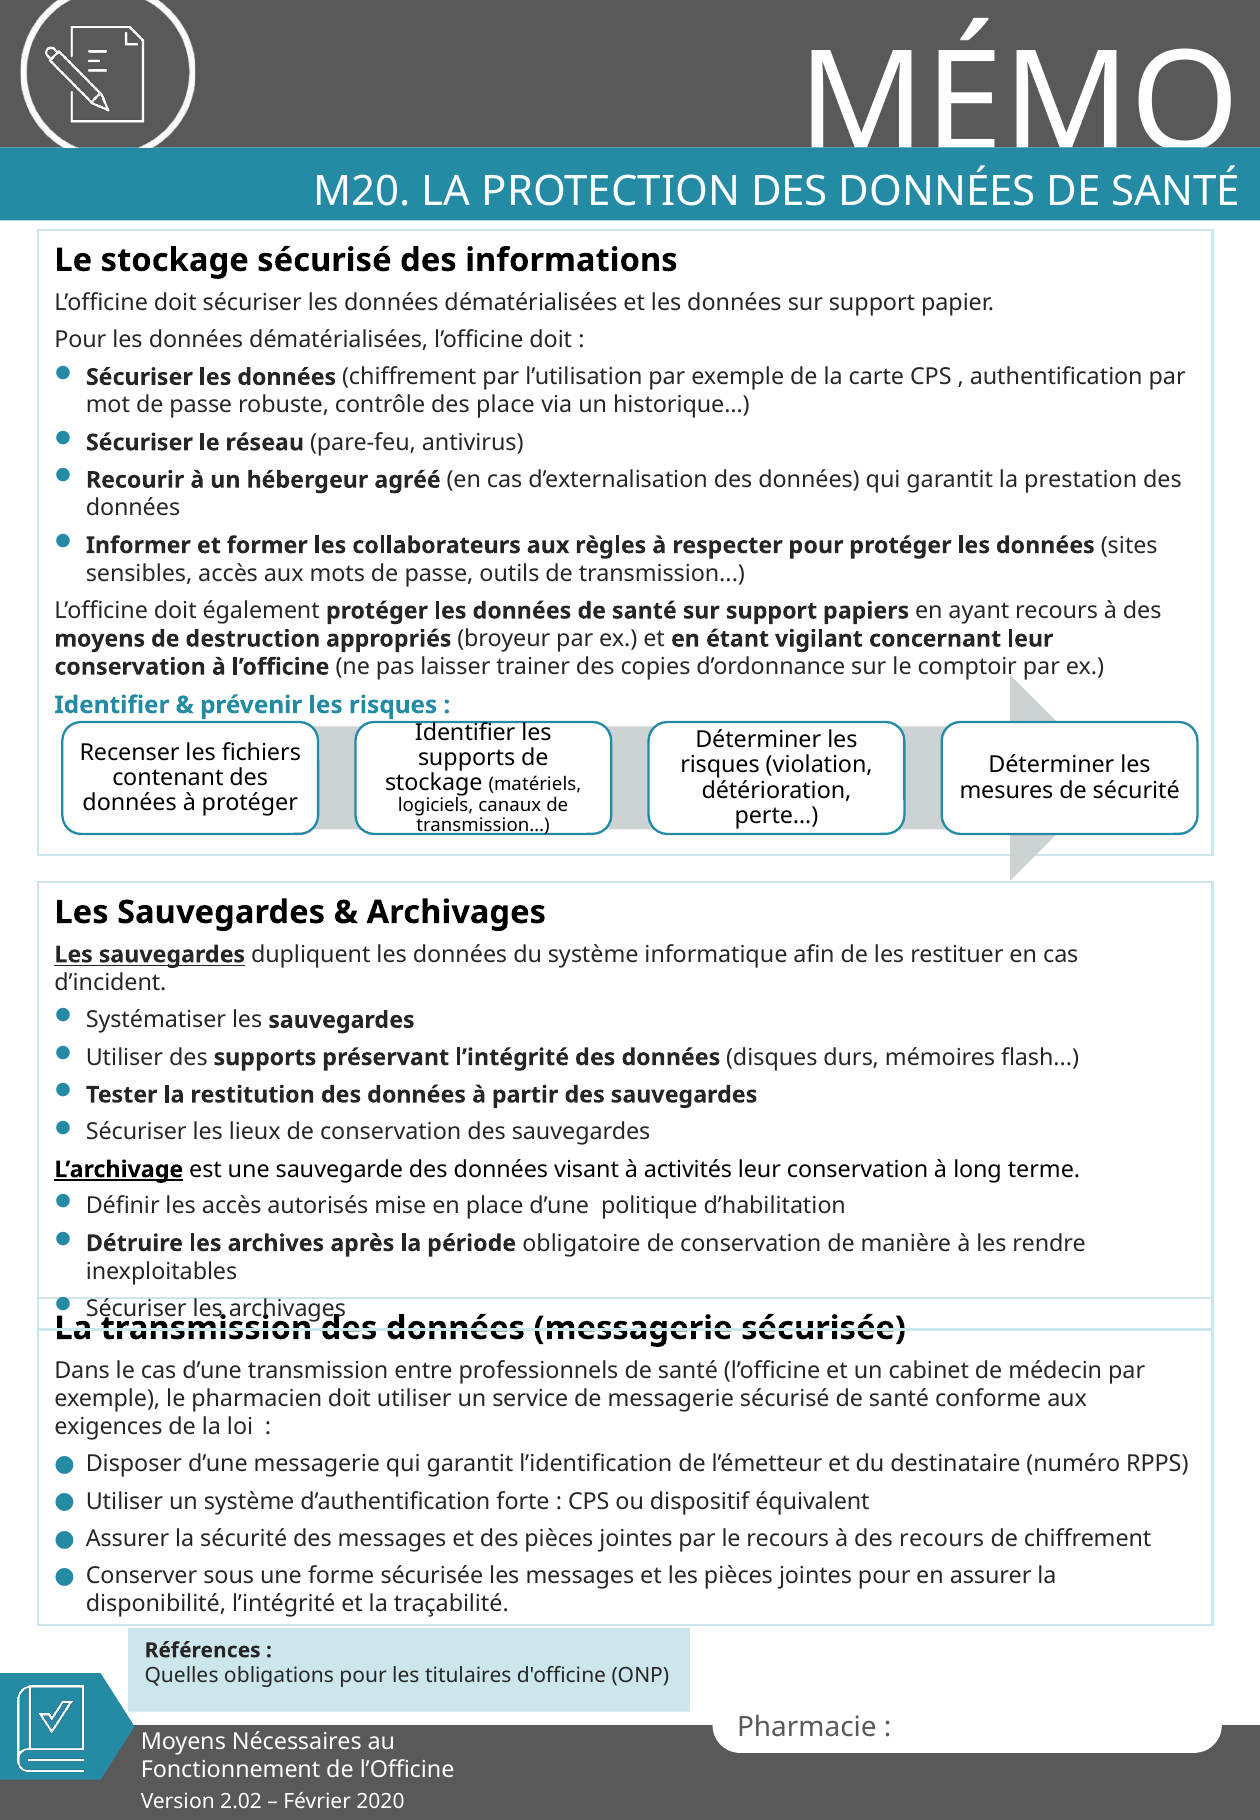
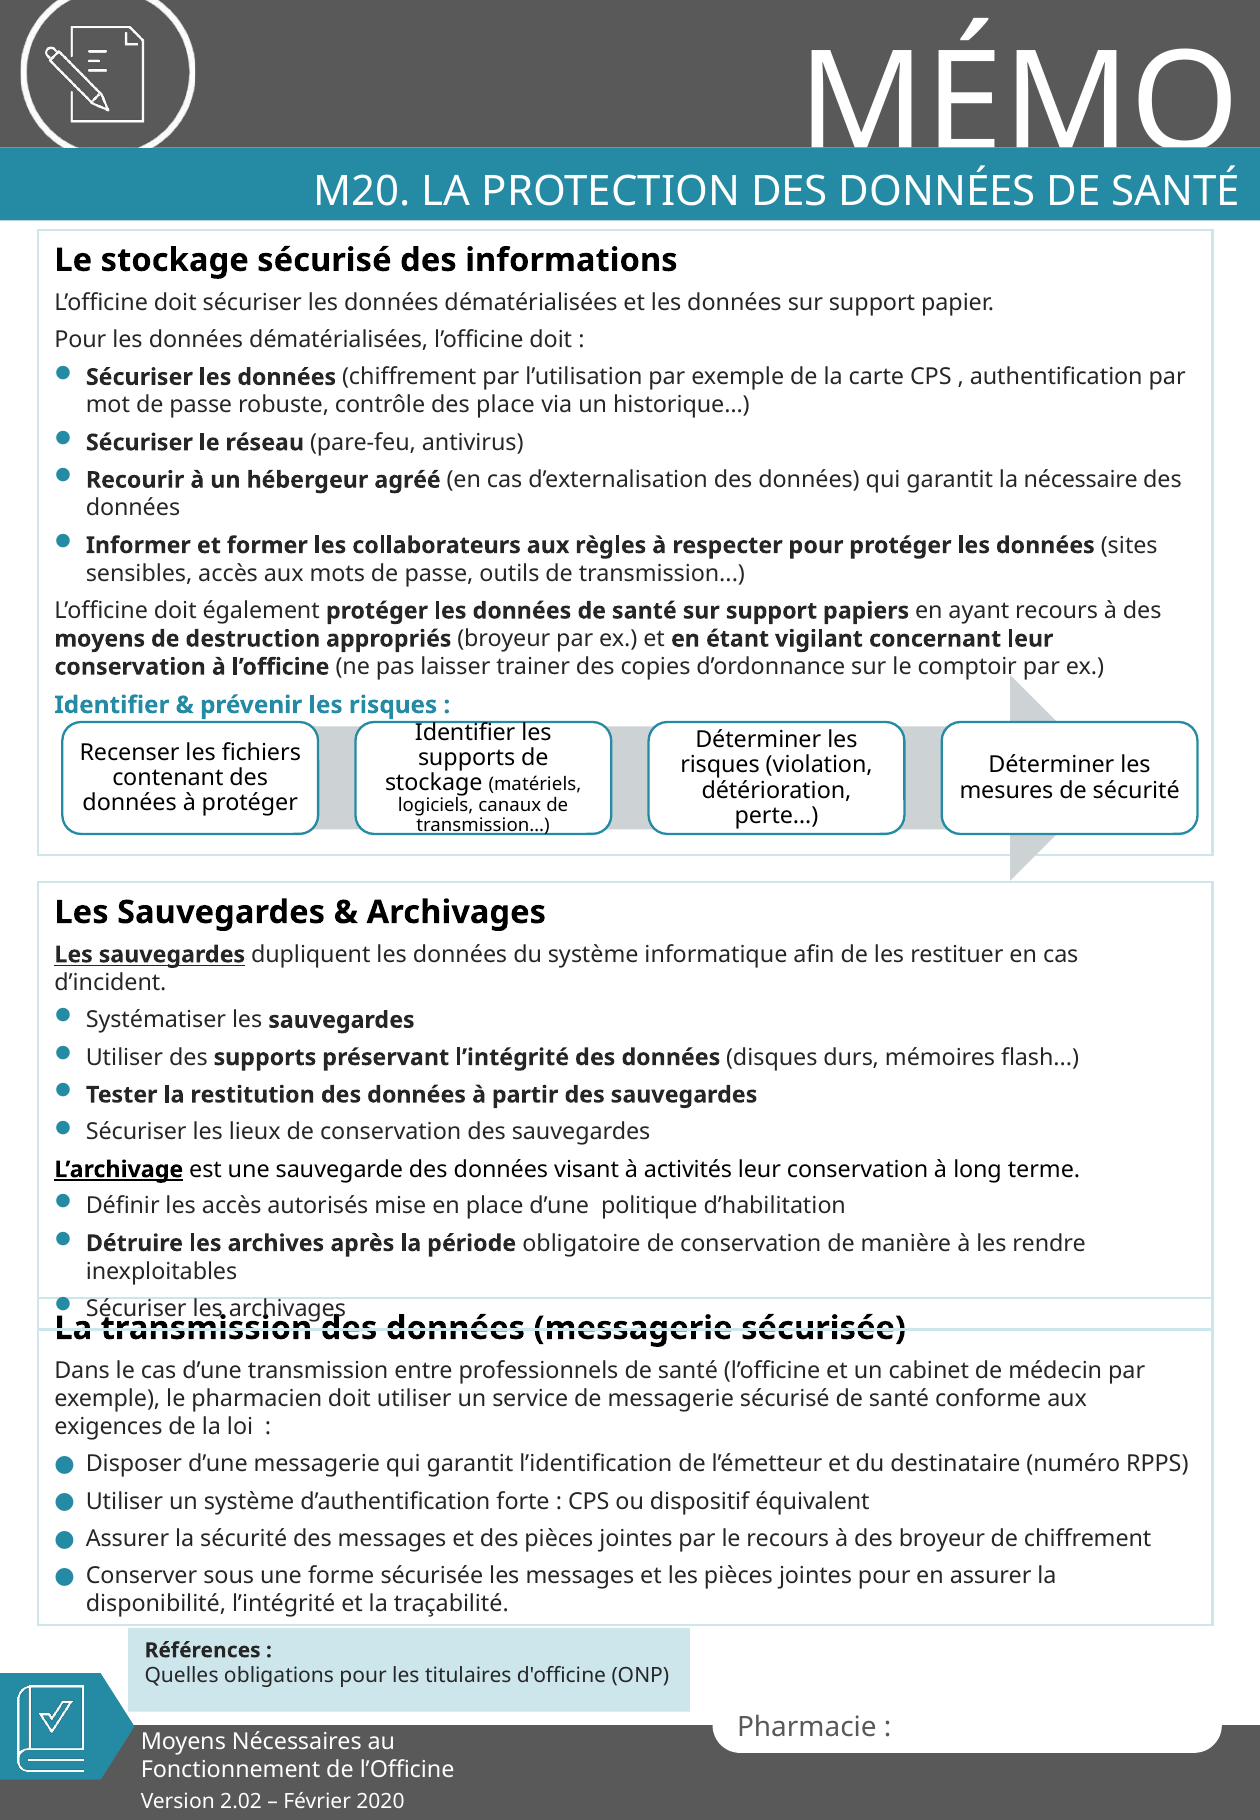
prestation: prestation -> nécessaire (1081, 480)
des recours: recours -> broyeur (942, 1539)
